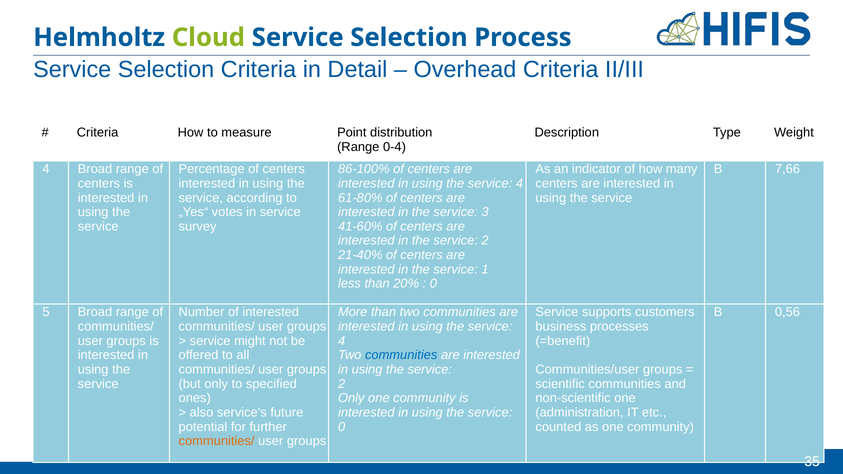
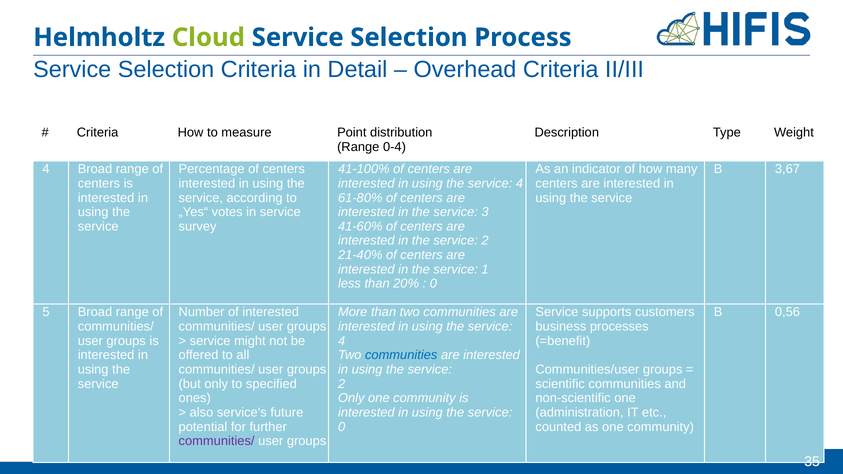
86-100%: 86-100% -> 41-100% (364, 169)
7,66: 7,66 -> 3,67 (787, 169)
communities/ colour: orange -> purple (217, 441)
